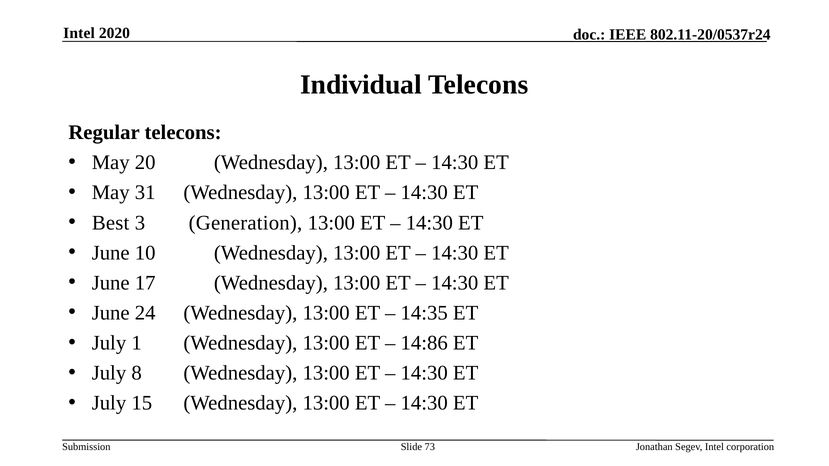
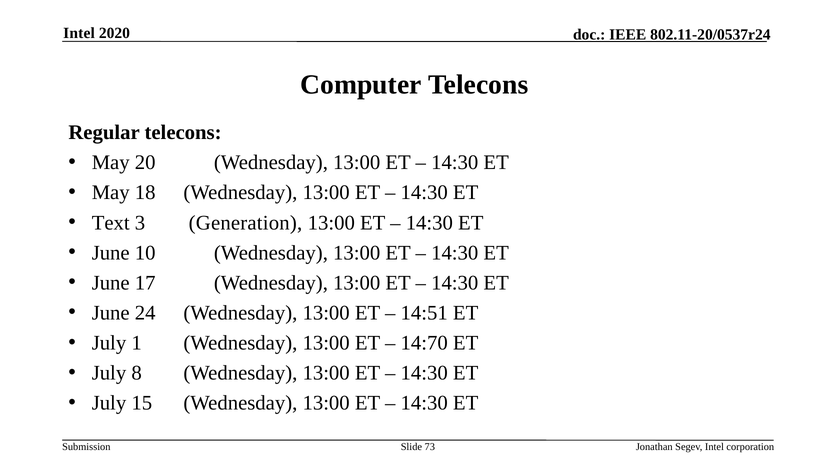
Individual: Individual -> Computer (361, 85)
31: 31 -> 18 (145, 193)
Best: Best -> Text (111, 223)
14:35: 14:35 -> 14:51 (424, 313)
14:86: 14:86 -> 14:70 (424, 343)
